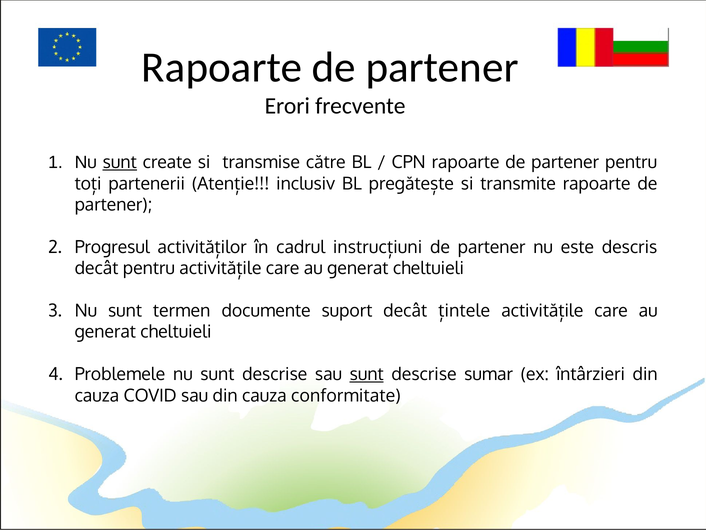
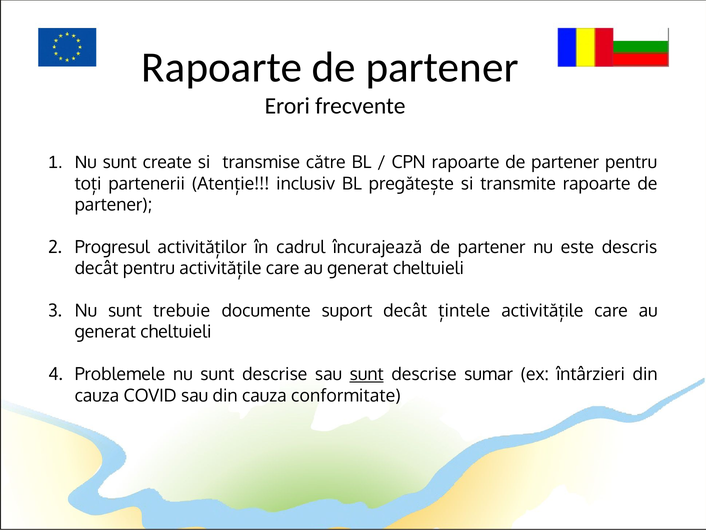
sunt underline: present -> none (120, 162)
instrucțiuni: instrucțiuni -> încurajează (378, 247)
termen: termen -> trebuie (182, 311)
